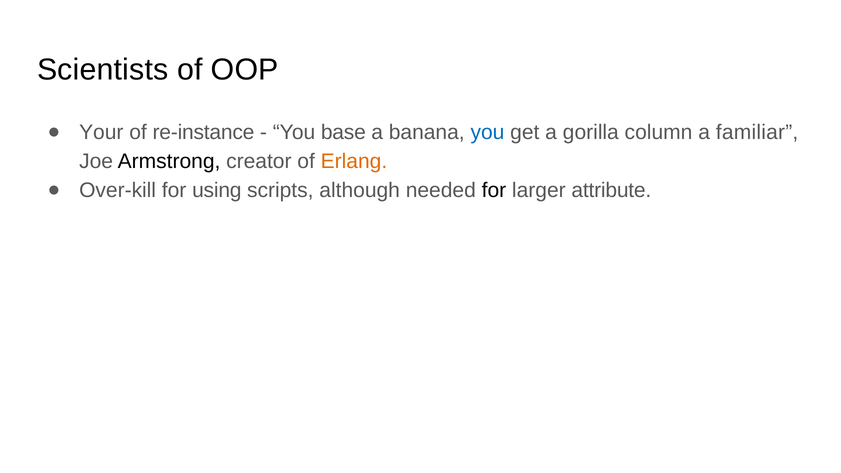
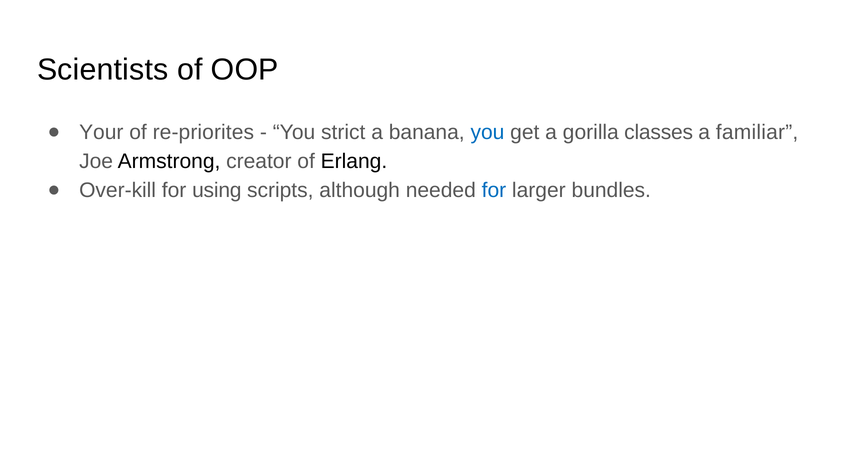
re-instance: re-instance -> re-priorites (203, 132)
base: base -> strict (343, 132)
column: column -> classes (659, 132)
Erlang colour: orange -> black (354, 161)
for colour: black -> blue (494, 190)
attribute: attribute -> bundles (611, 190)
